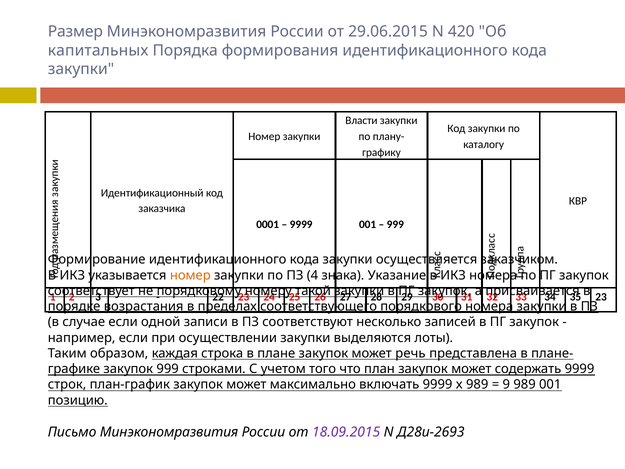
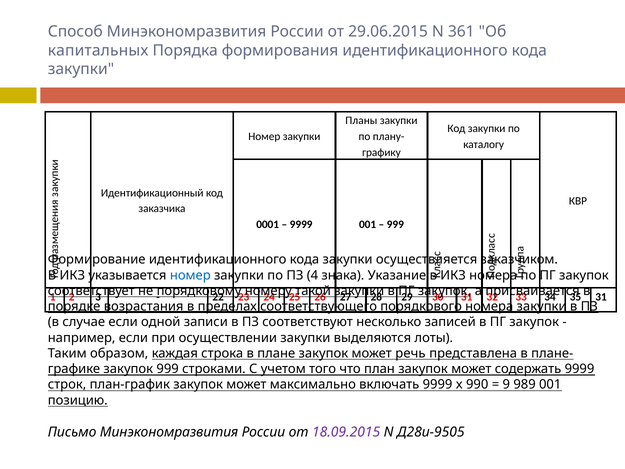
Размер: Размер -> Способ (75, 32)
420: 420 -> 361 (461, 32)
Власти: Власти -> Планы (361, 121)
номер colour: orange -> blue (190, 275)
23: 23 -> 31 (601, 297)
x 989: 989 -> 990 (477, 384)
Д28и-2693: Д28и-2693 -> Д28и-9505 (431, 432)
